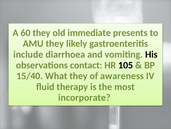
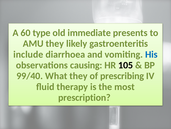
60 they: they -> type (42, 33)
His colour: black -> blue (151, 54)
contact: contact -> causing (86, 65)
15/40: 15/40 -> 99/40 (30, 76)
awareness: awareness -> prescribing (122, 76)
incorporate: incorporate -> prescription (84, 97)
